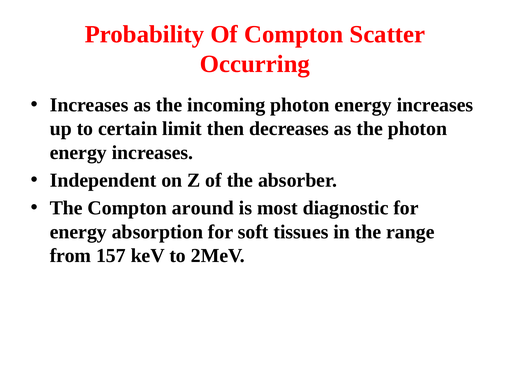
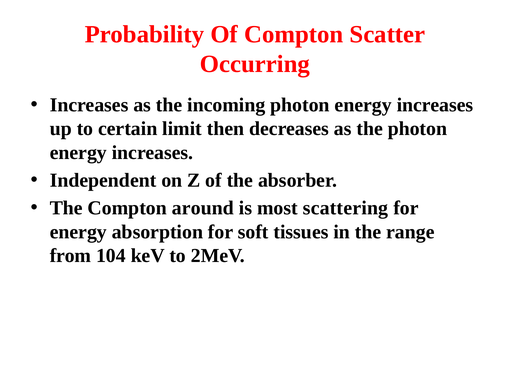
diagnostic: diagnostic -> scattering (346, 208)
157: 157 -> 104 (111, 256)
